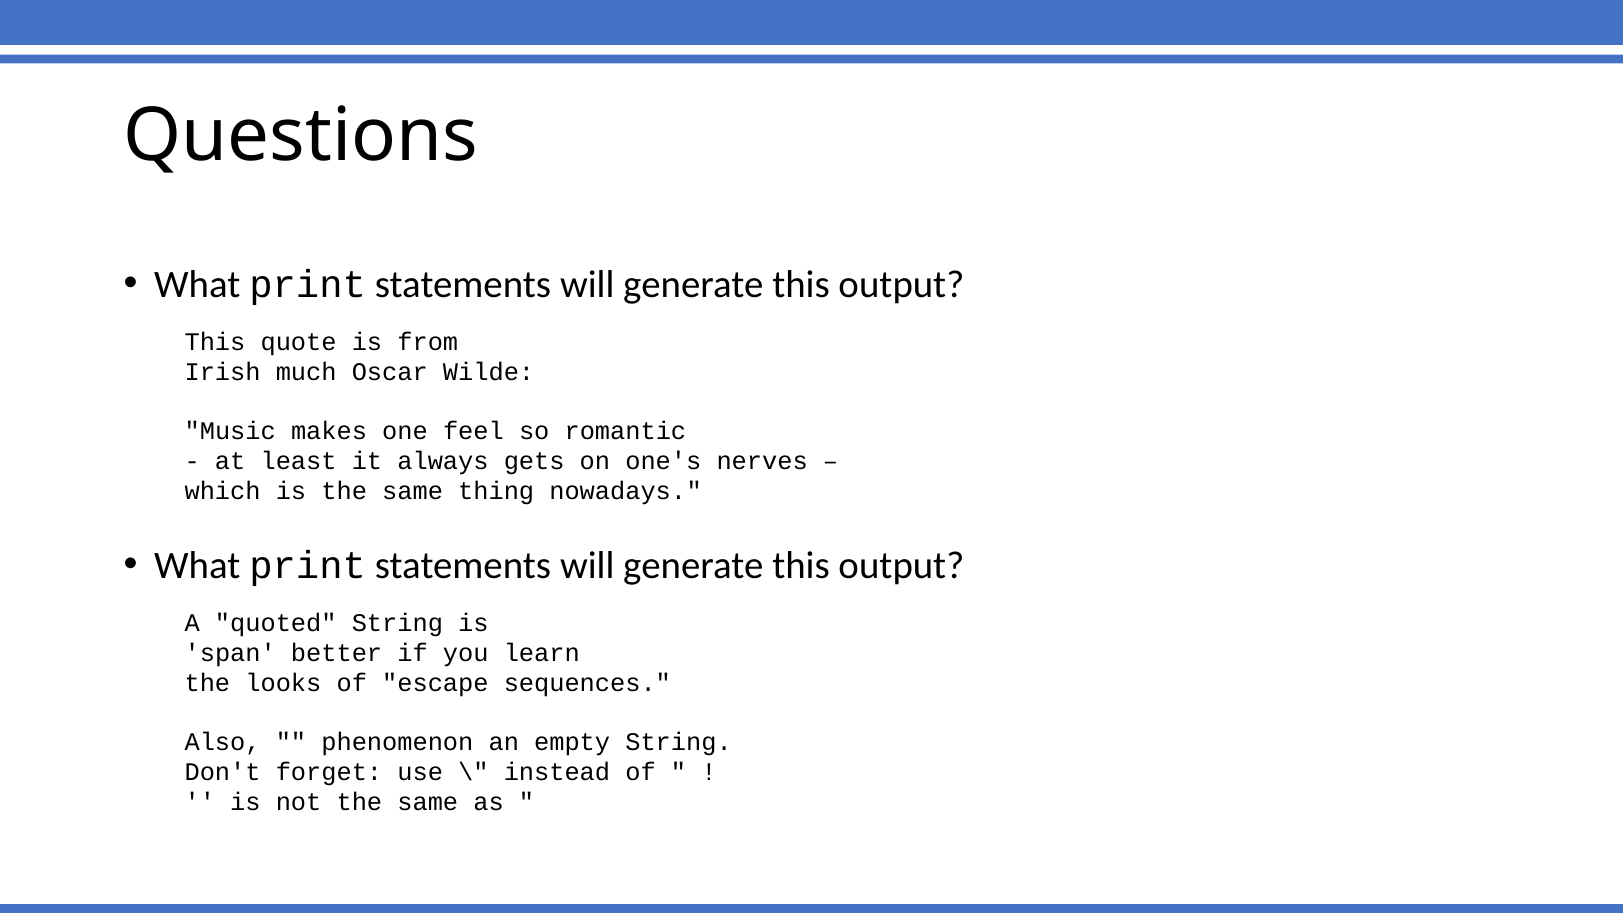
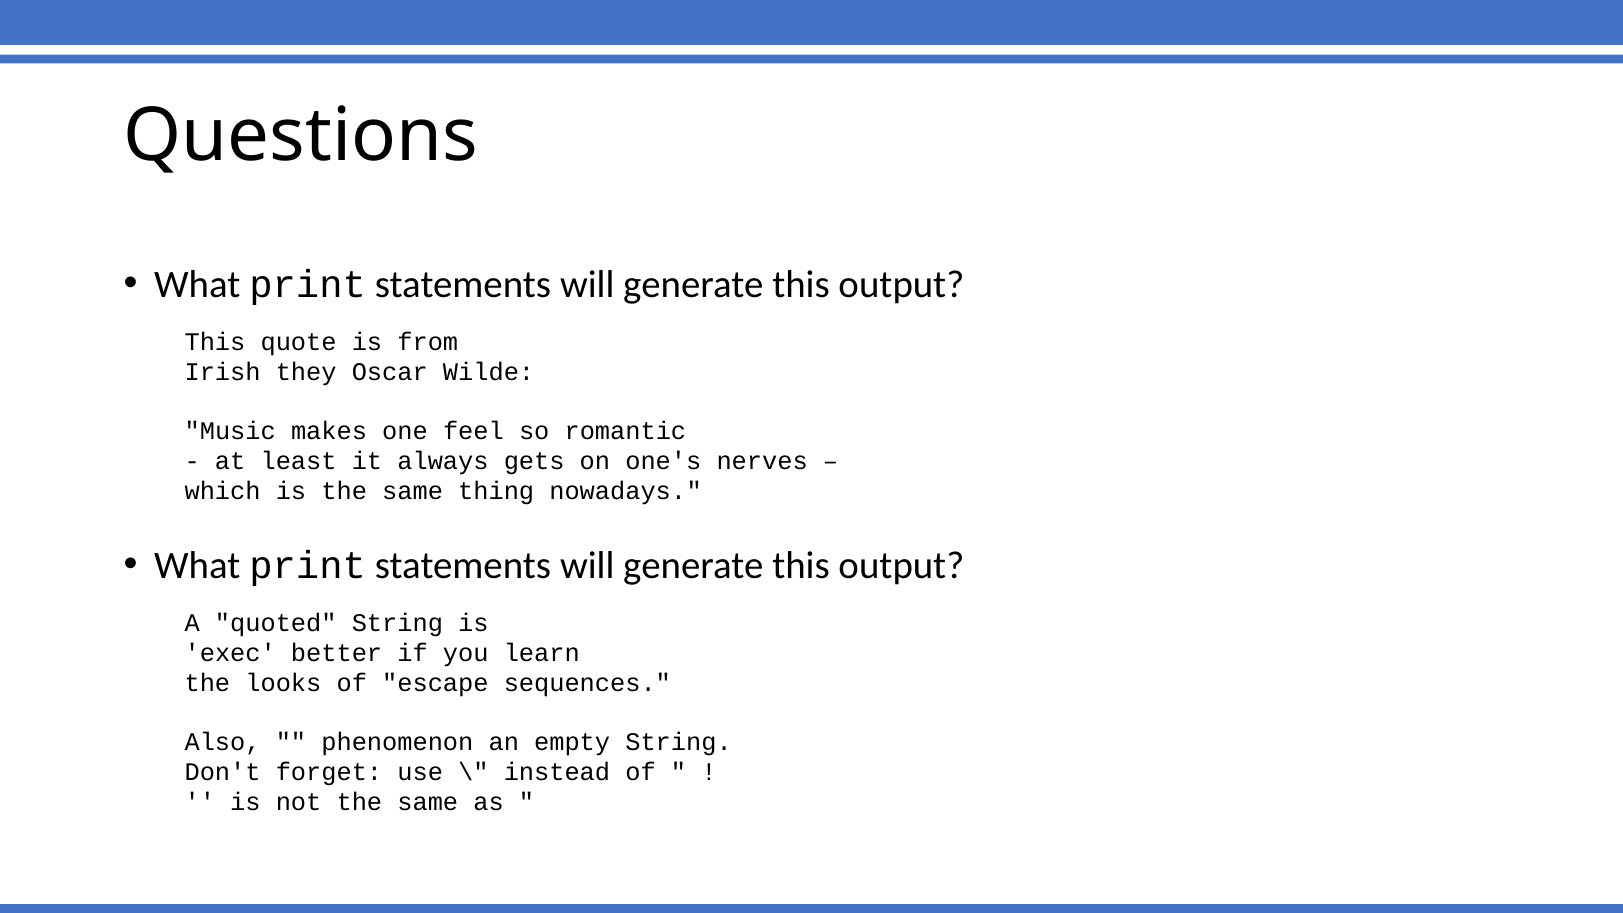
much: much -> they (306, 372)
span: span -> exec (230, 653)
